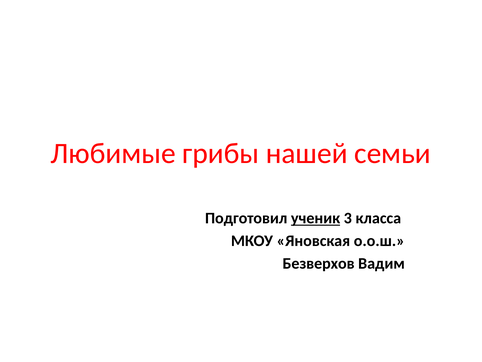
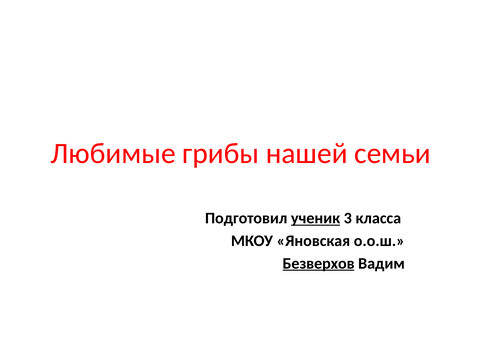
Безверхов underline: none -> present (319, 263)
